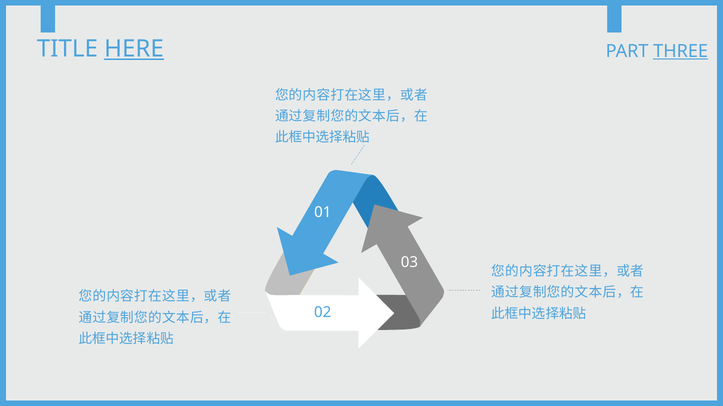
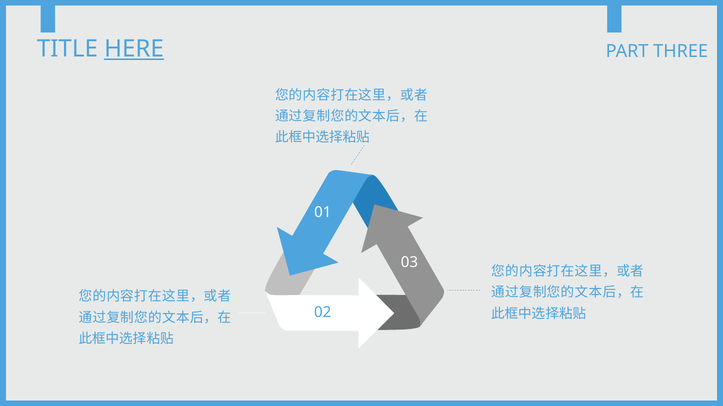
THREE underline: present -> none (681, 51)
